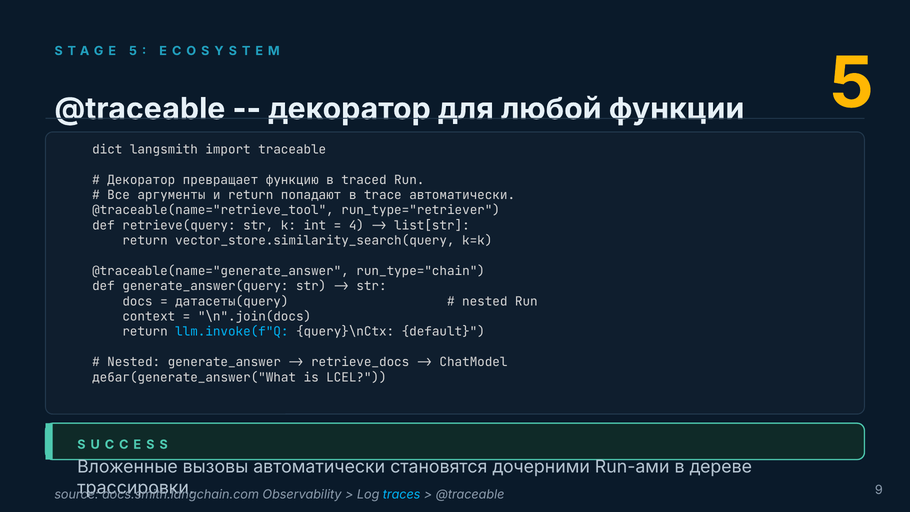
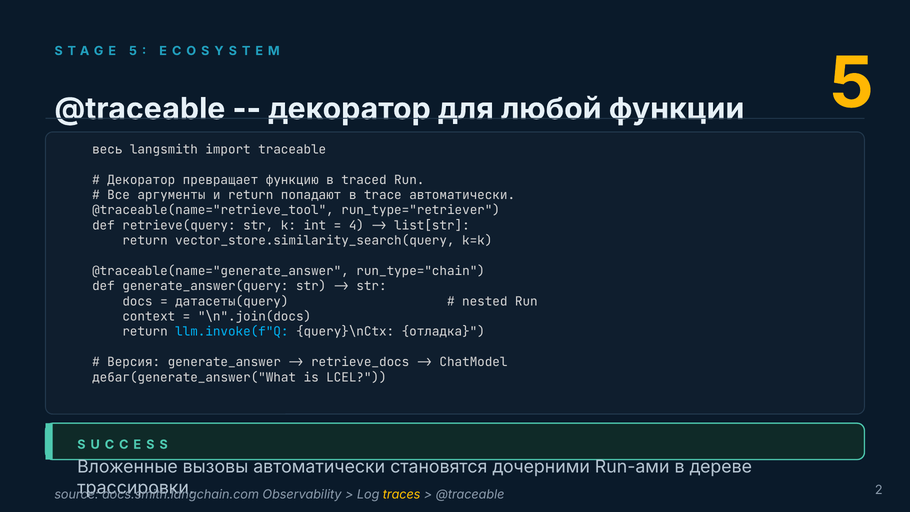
dict: dict -> весь (107, 149)
default: default -> отладка (443, 332)
Nested: Nested -> Версия (134, 362)
traces colour: light blue -> yellow (402, 495)
9: 9 -> 2 (879, 490)
